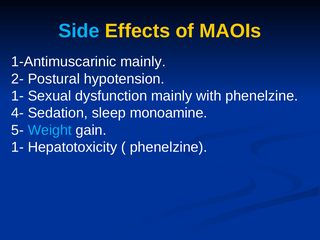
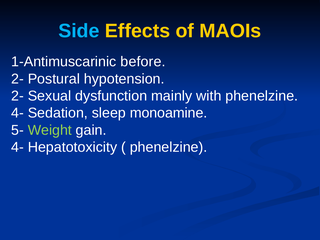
1-Antimuscarinic mainly: mainly -> before (143, 62)
1-: 1- -> 2- (18, 96)
Weight colour: light blue -> light green (50, 130)
1-: 1- -> 4- (18, 147)
